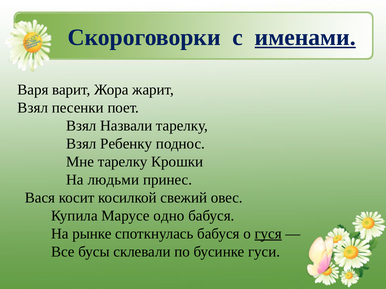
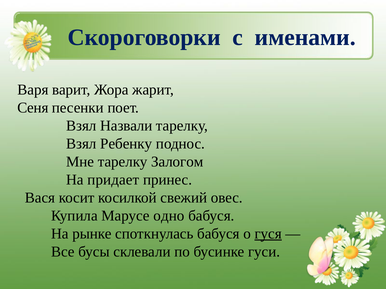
именами underline: present -> none (305, 37)
Взял: Взял -> Сеня (33, 108)
Крошки: Крошки -> Залогом (177, 162)
людьми: людьми -> придает (113, 180)
